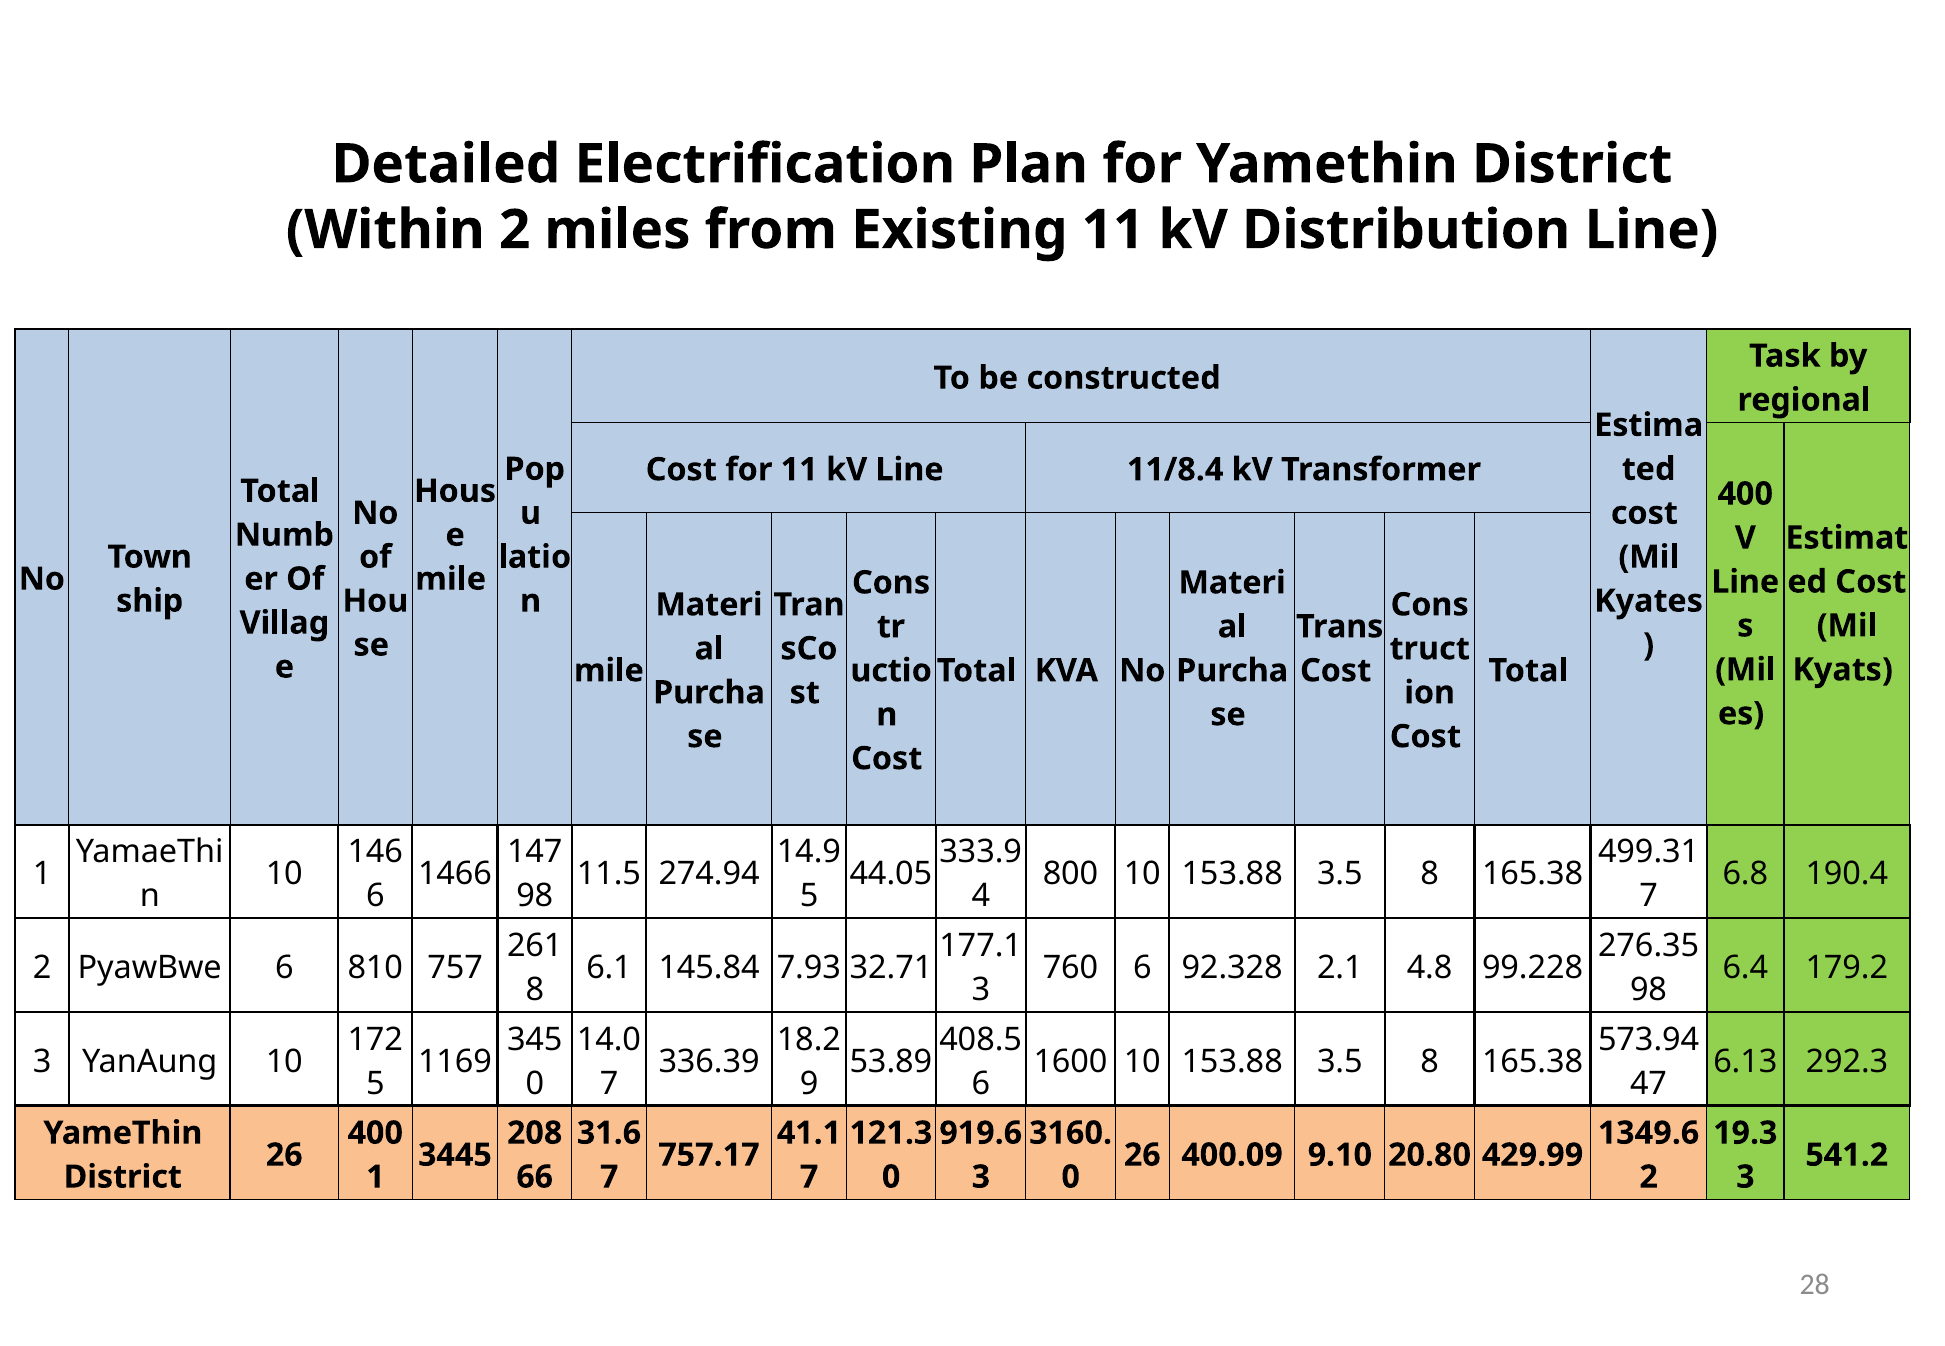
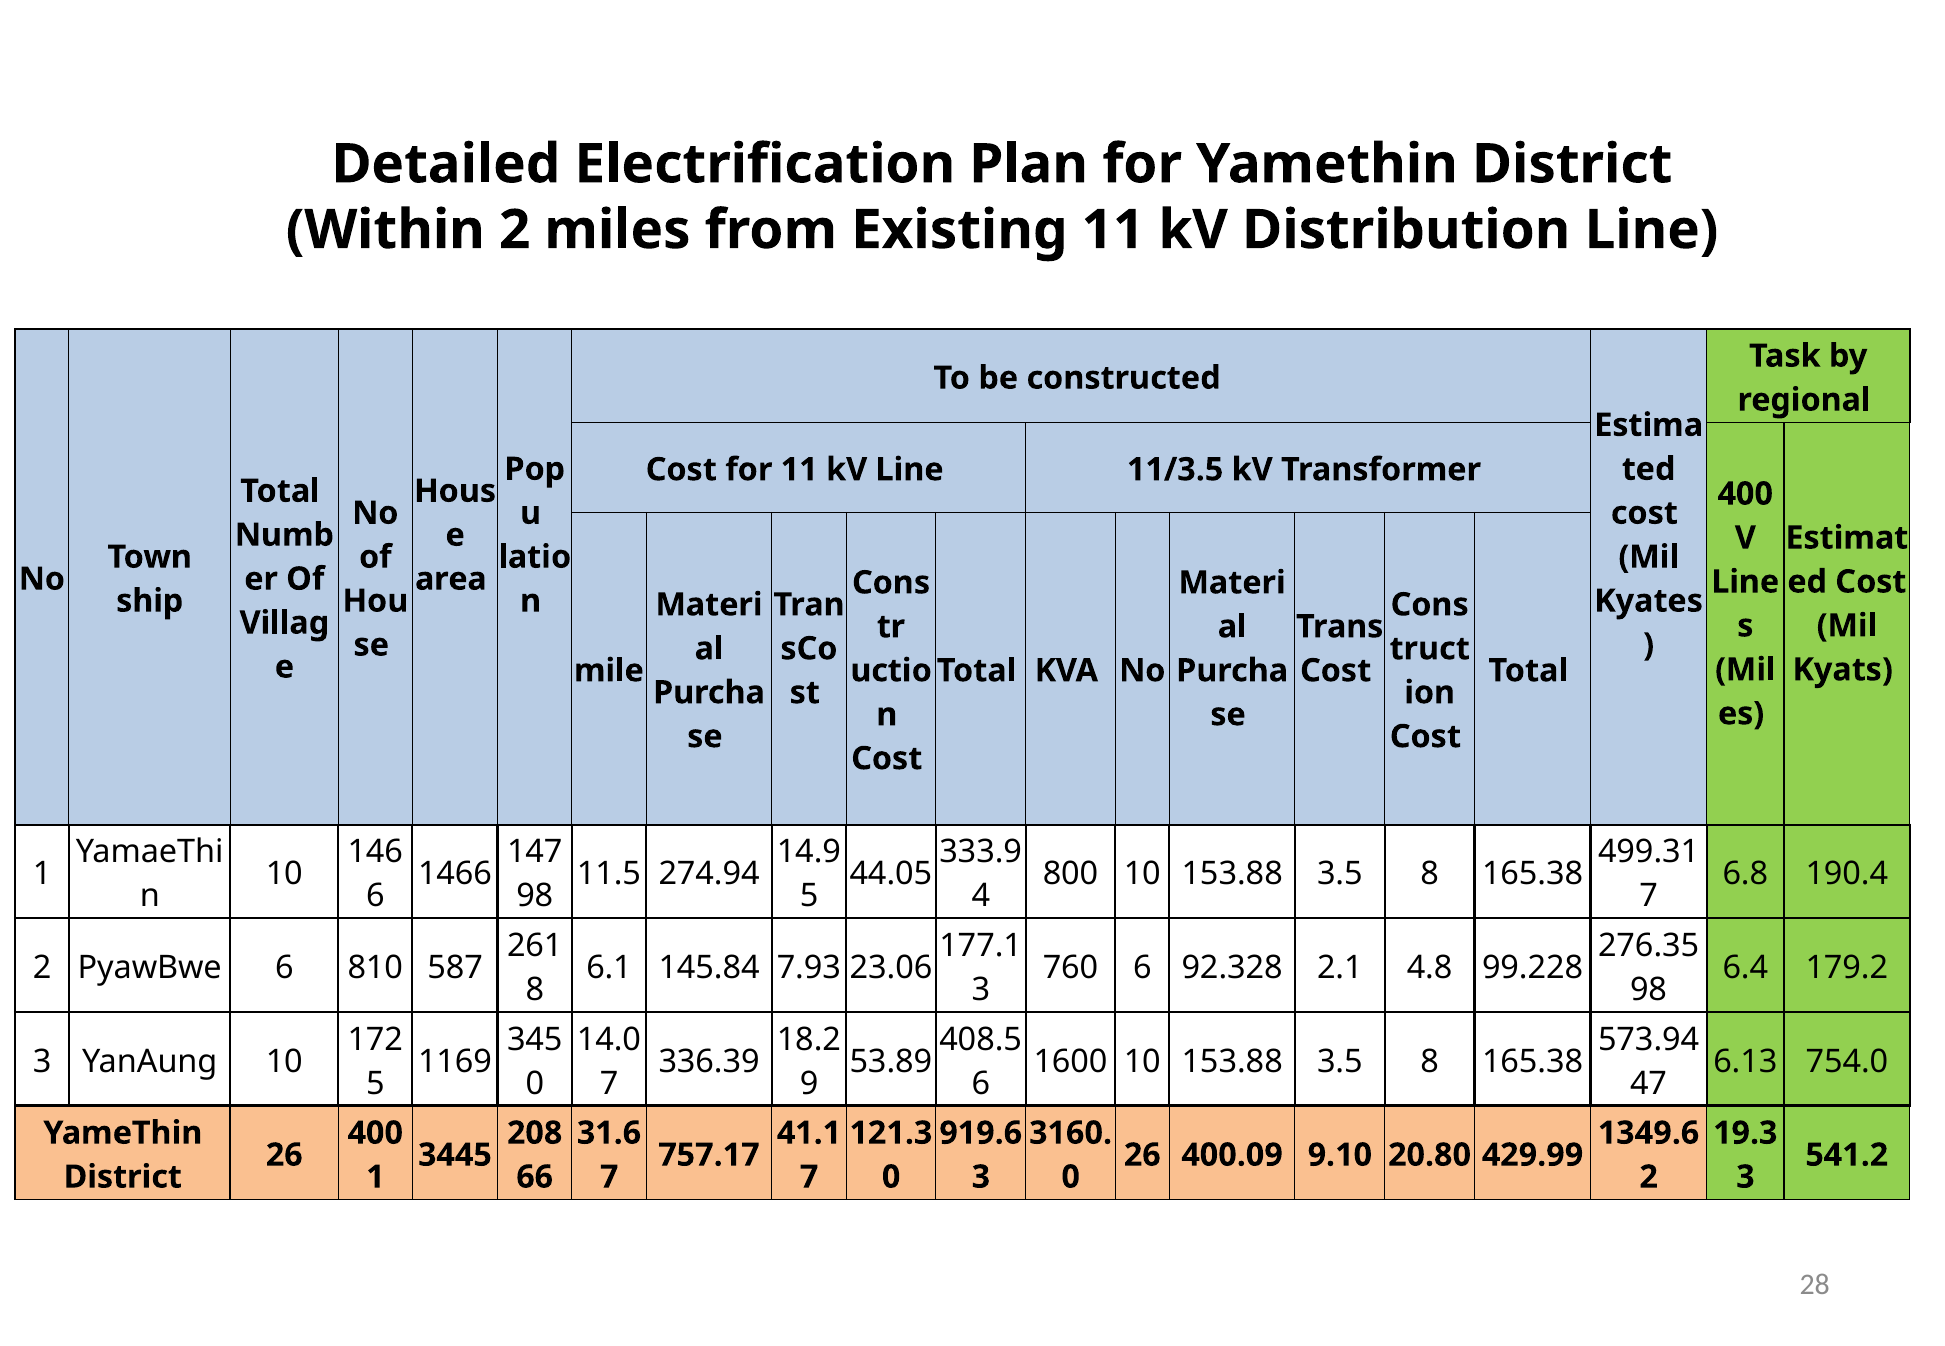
11/8.4: 11/8.4 -> 11/3.5 (1175, 470)
mile: mile -> area (451, 579)
757: 757 -> 587 (455, 968)
32.71: 32.71 -> 23.06 (891, 968)
292.3: 292.3 -> 754.0 (1847, 1062)
